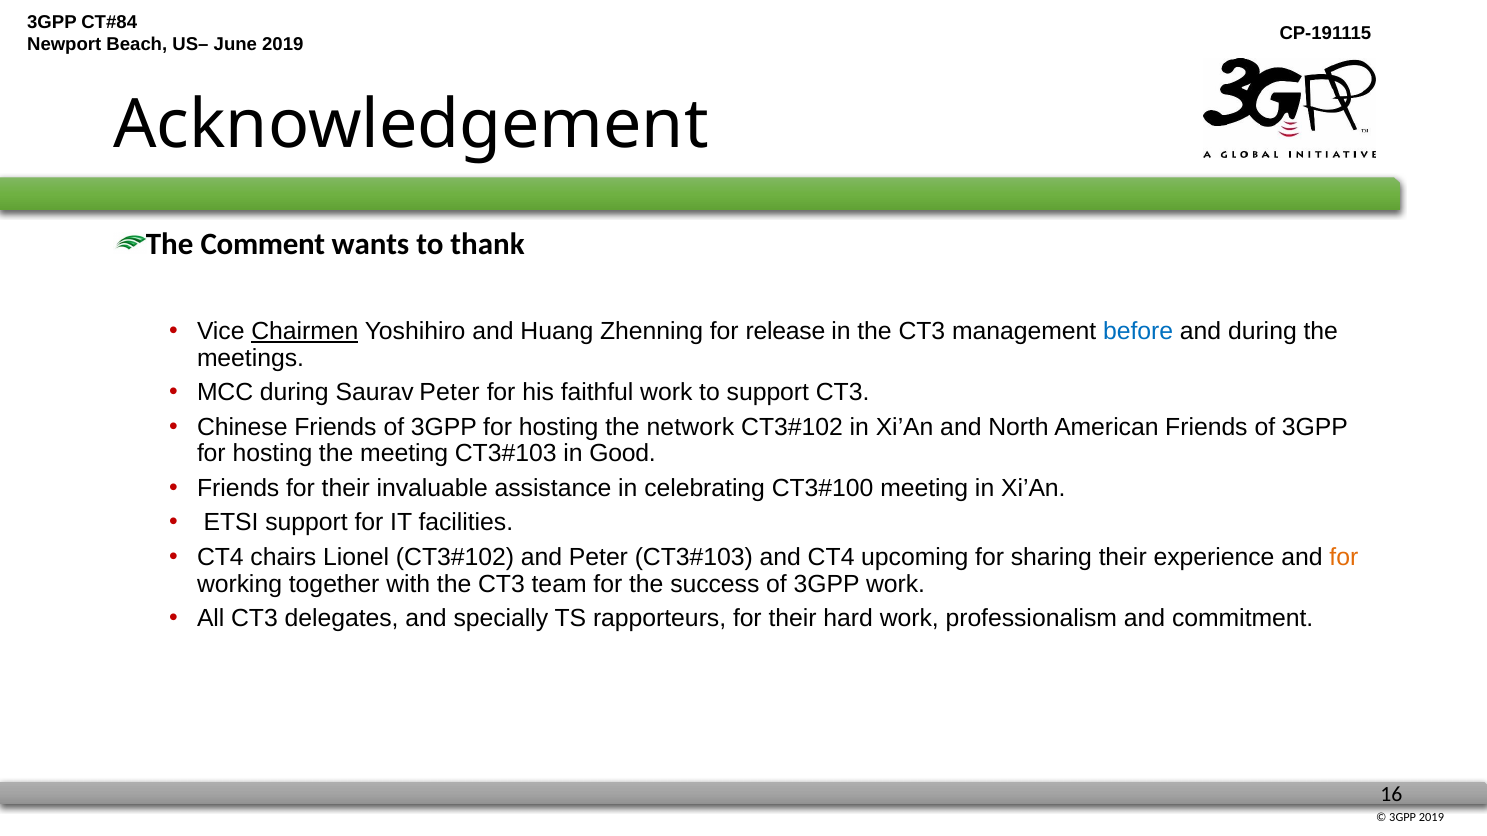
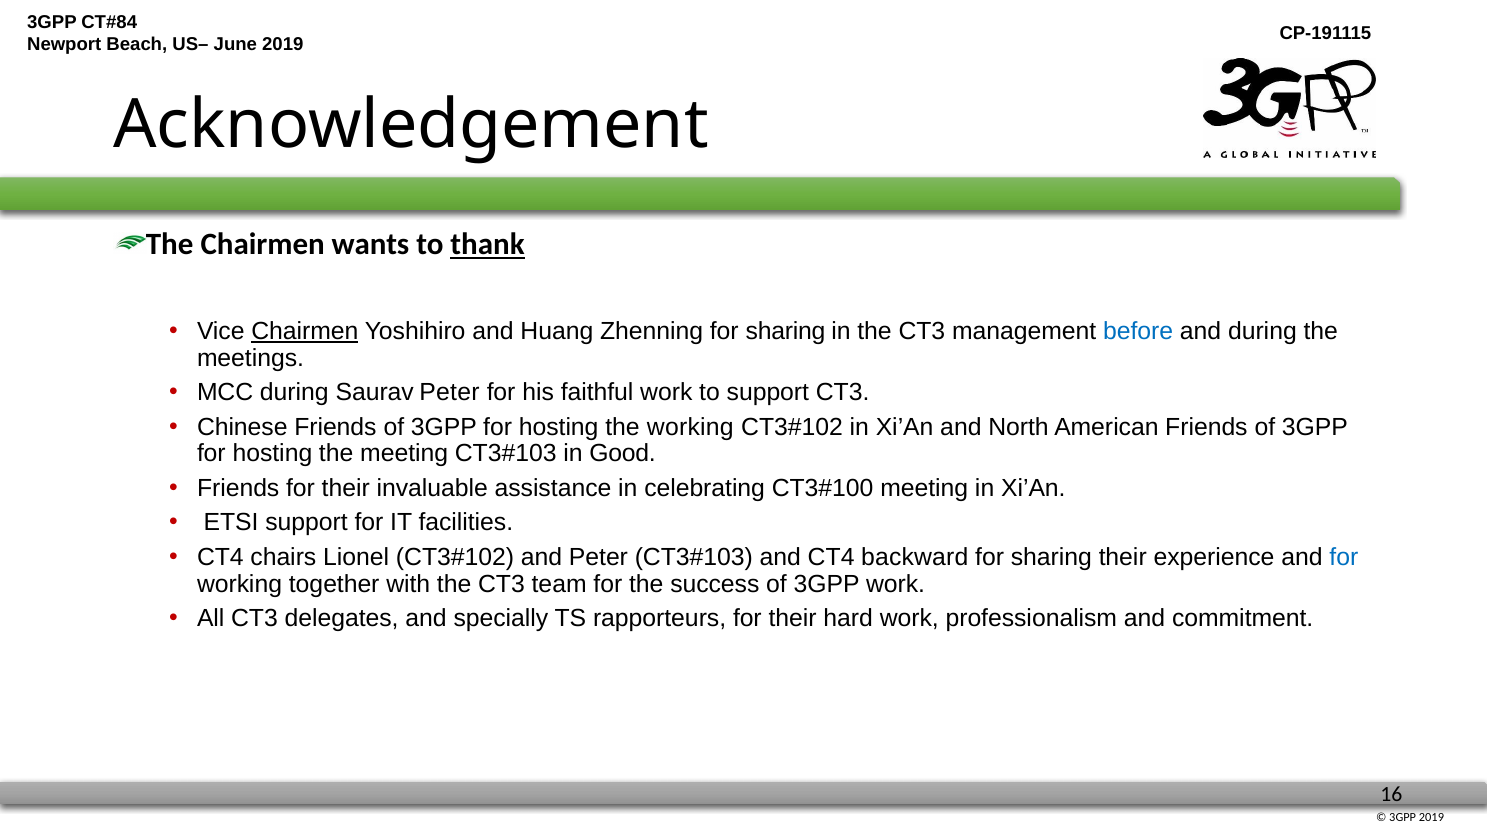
The Comment: Comment -> Chairmen (263, 245)
thank underline: none -> present (488, 245)
Zhenning for release: release -> sharing (786, 332)
the network: network -> working (690, 427)
upcoming: upcoming -> backward (915, 557)
for colour: orange -> blue (1344, 557)
